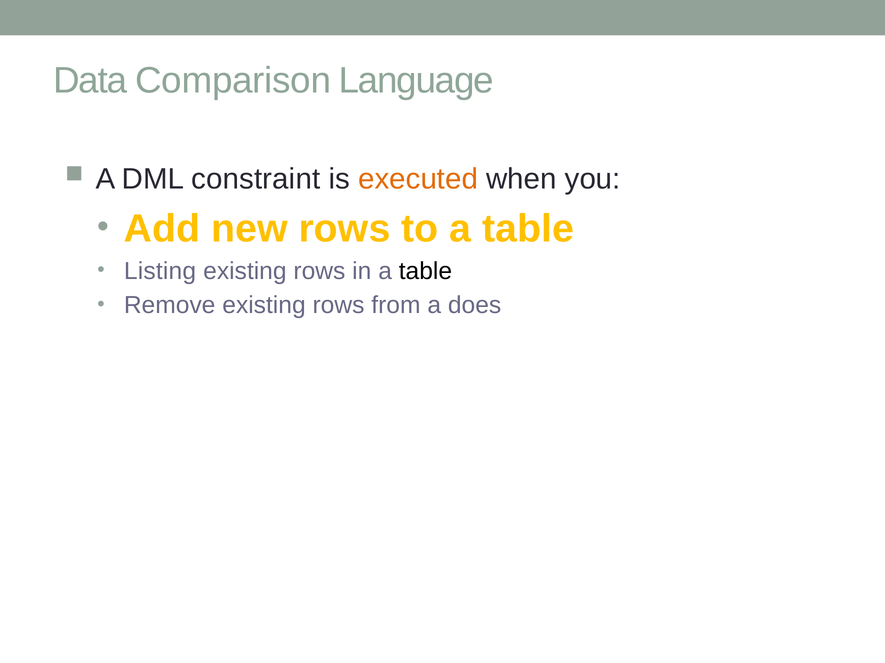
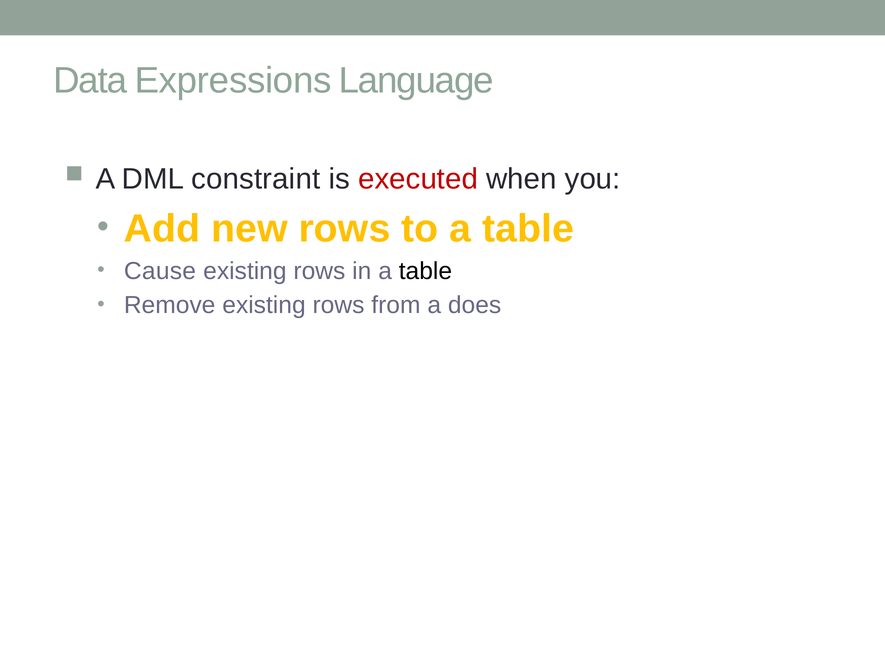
Comparison: Comparison -> Expressions (233, 81)
executed colour: orange -> red (418, 179)
Listing: Listing -> Cause (160, 271)
